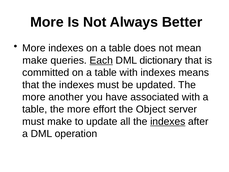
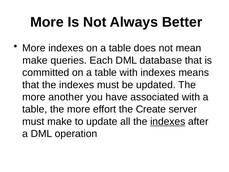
Each underline: present -> none (101, 60)
dictionary: dictionary -> database (161, 60)
Object: Object -> Create (151, 109)
